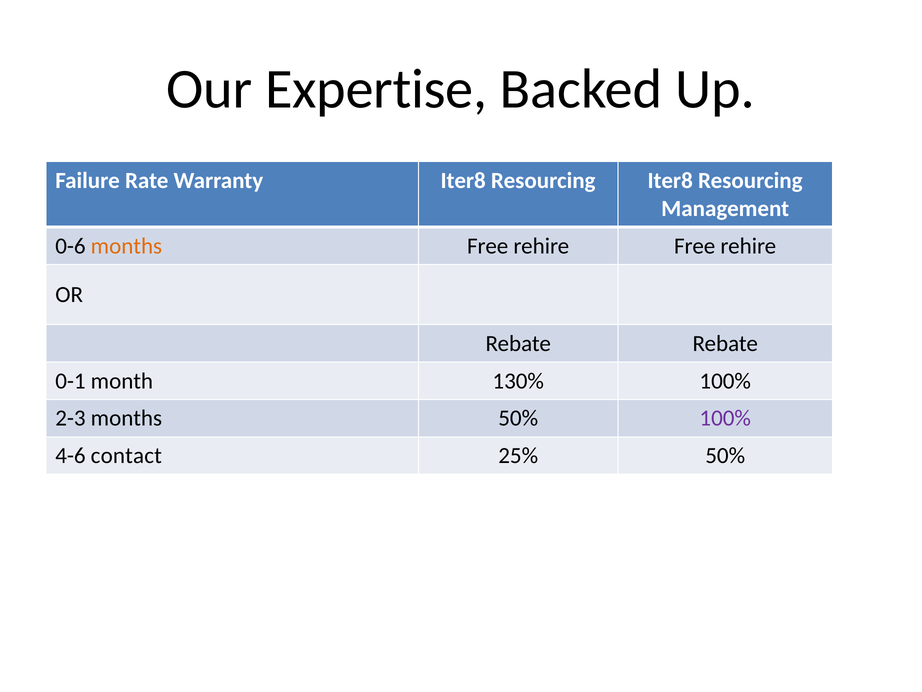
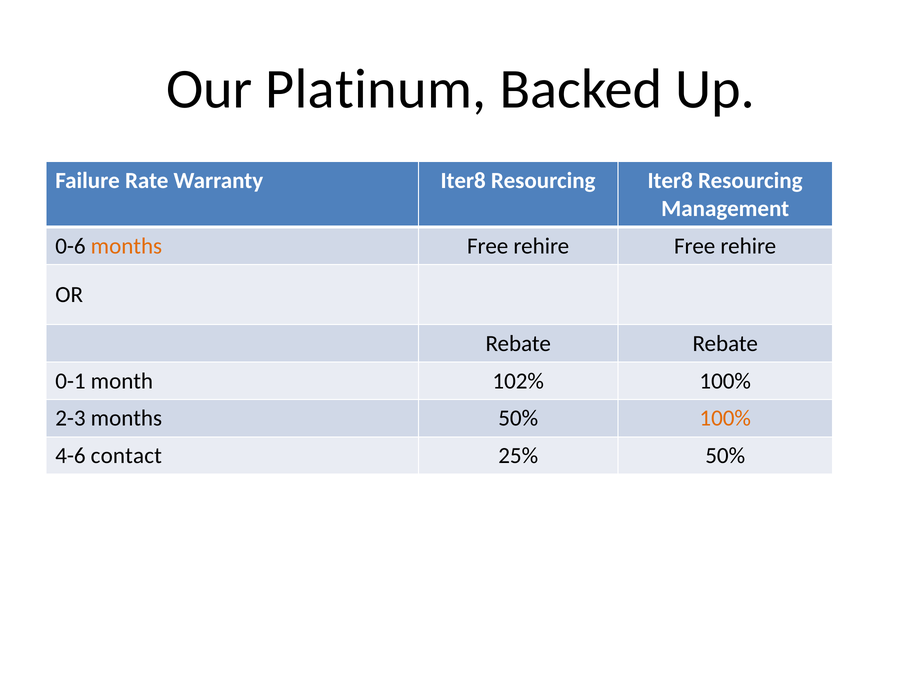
Expertise: Expertise -> Platinum (376, 89)
130%: 130% -> 102% (518, 381)
100% colour: purple -> orange (725, 418)
